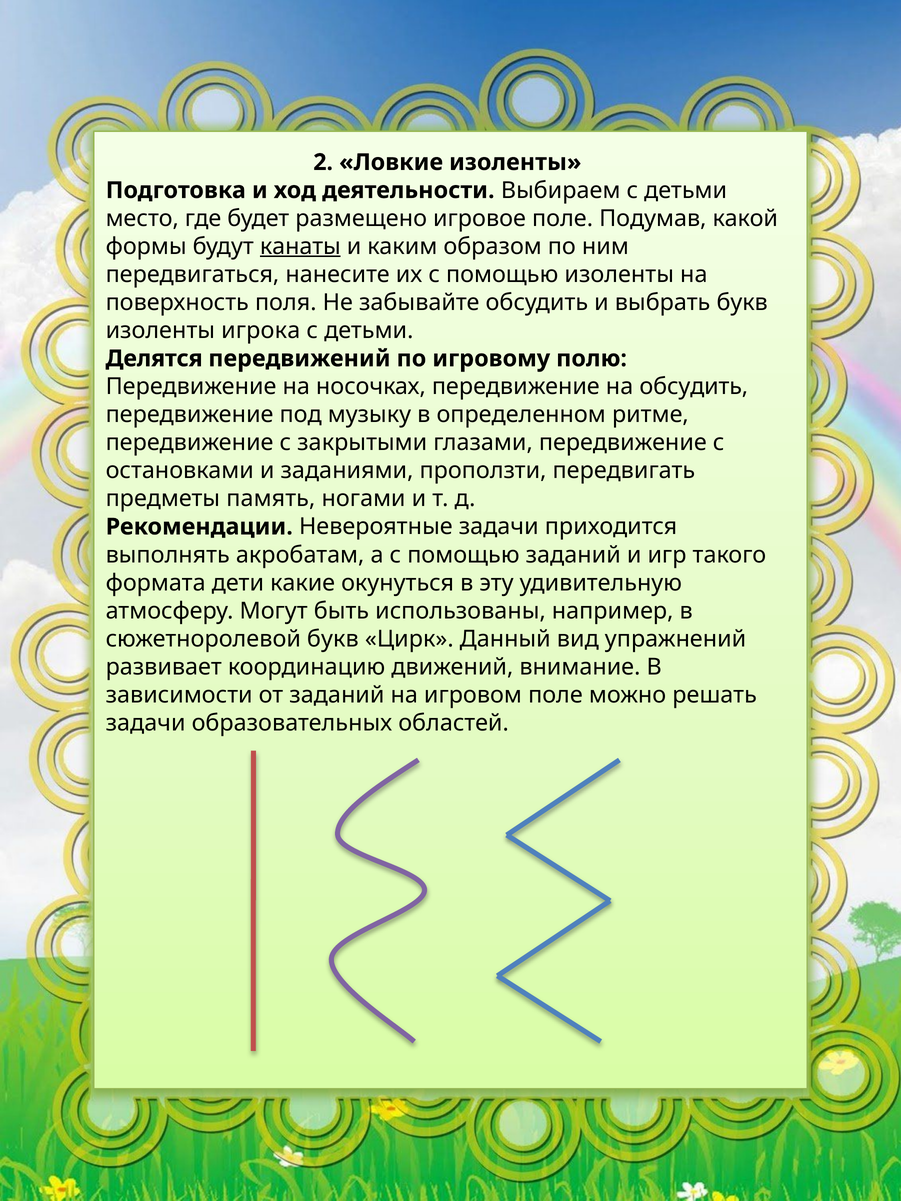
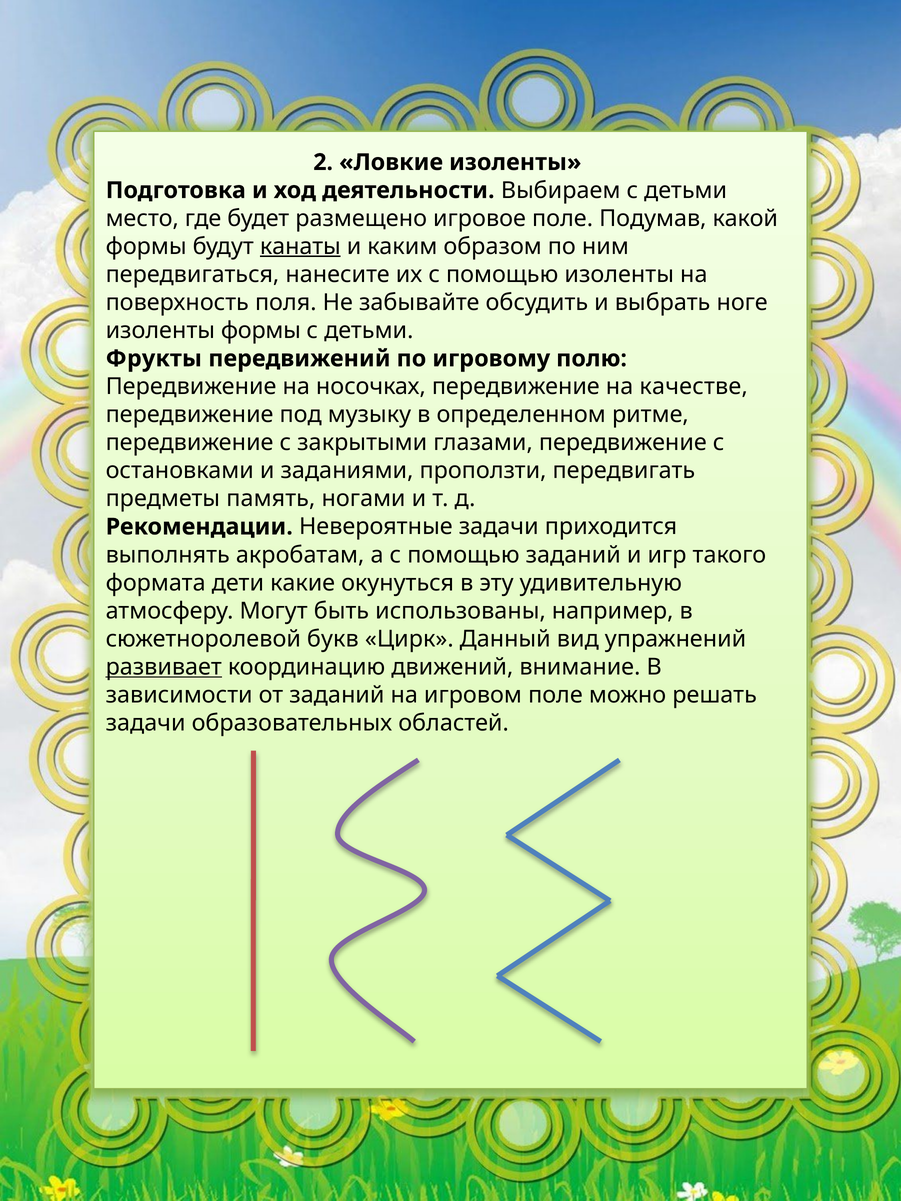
выбрать букв: букв -> ноге (742, 303)
изоленты игрока: игрока -> формы (261, 331)
Делятся: Делятся -> Фрукты (154, 359)
на обсудить: обсудить -> качестве (694, 387)
развивает underline: none -> present (164, 667)
